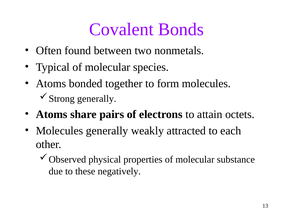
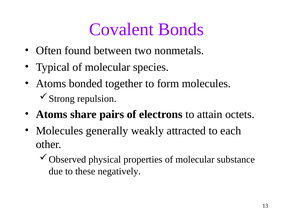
generally: generally -> repulsion (97, 99)
